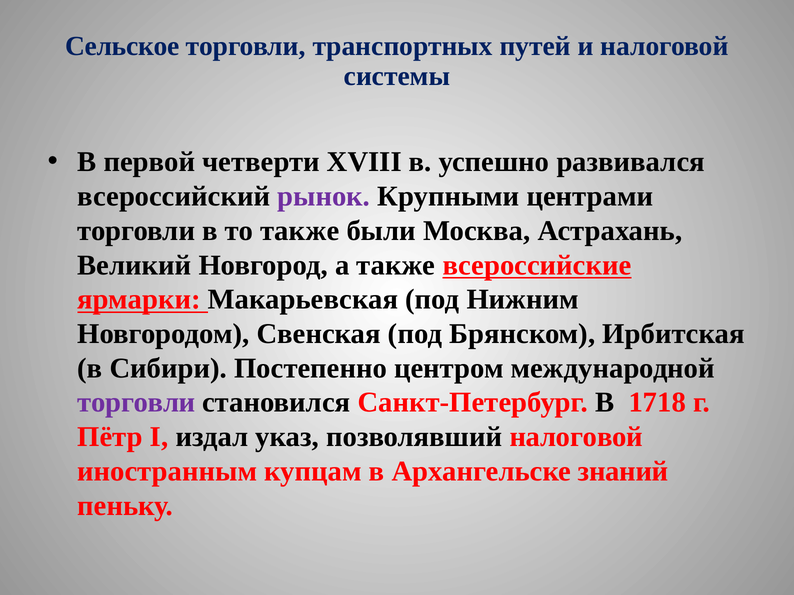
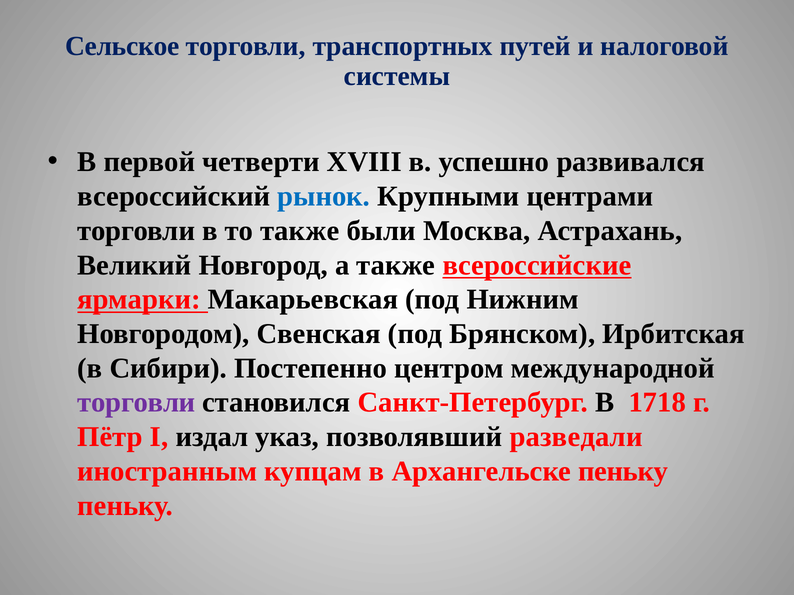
рынок colour: purple -> blue (324, 197)
позволявший налоговой: налоговой -> разведали (576, 437)
Архангельске знаний: знаний -> пеньку (623, 472)
